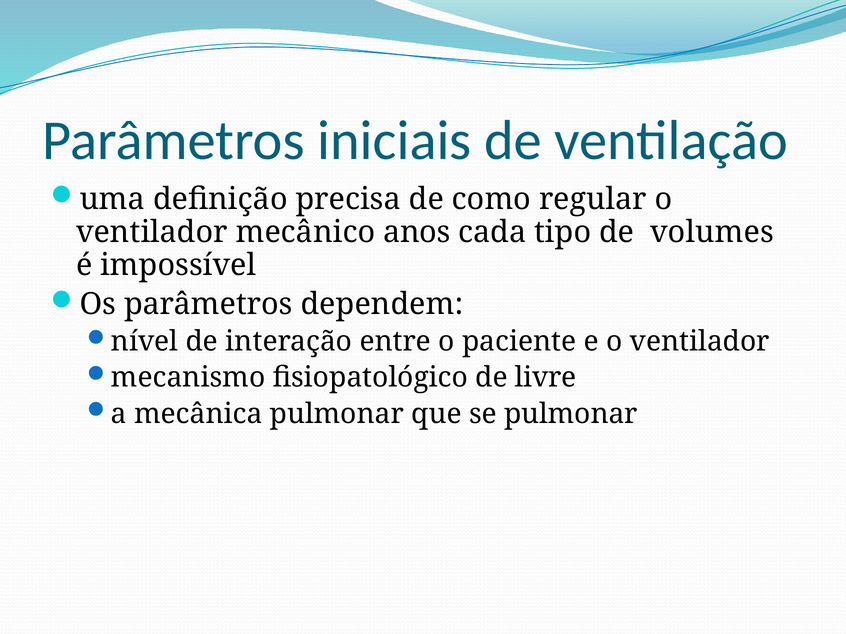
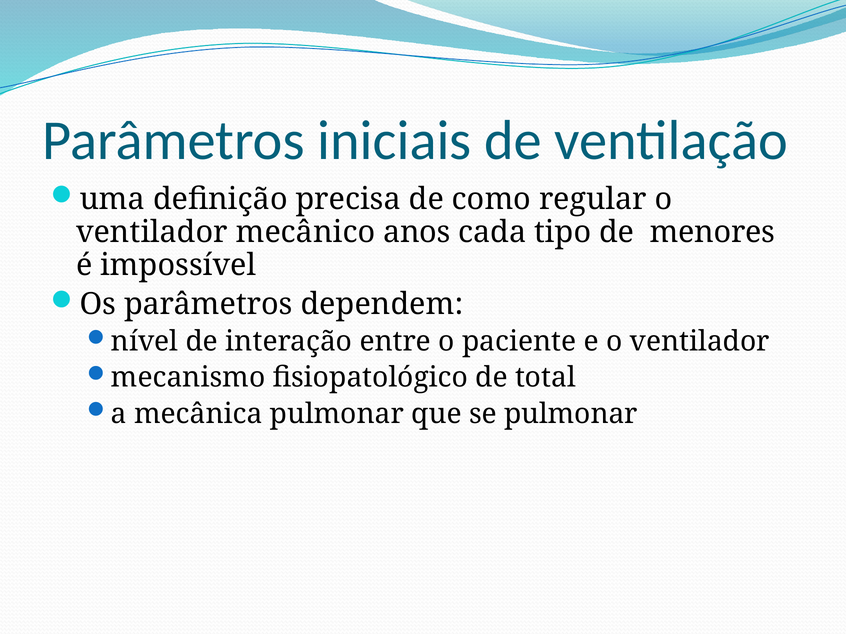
volumes: volumes -> menores (712, 232)
livre: livre -> total (545, 378)
